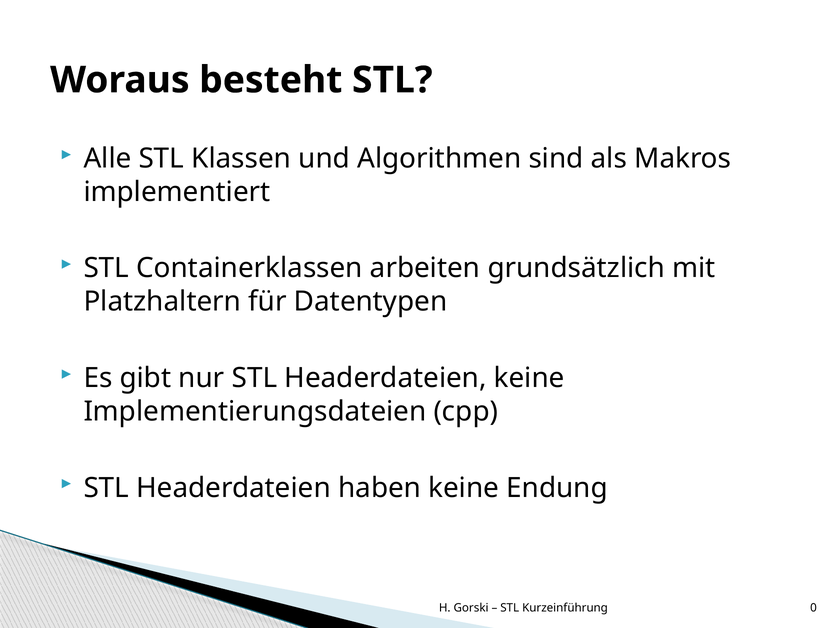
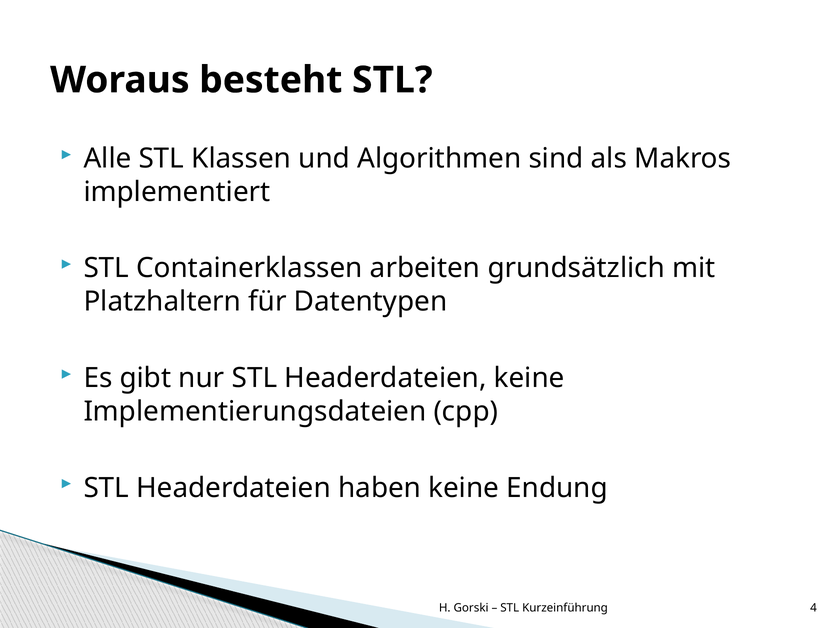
0: 0 -> 4 (814, 608)
